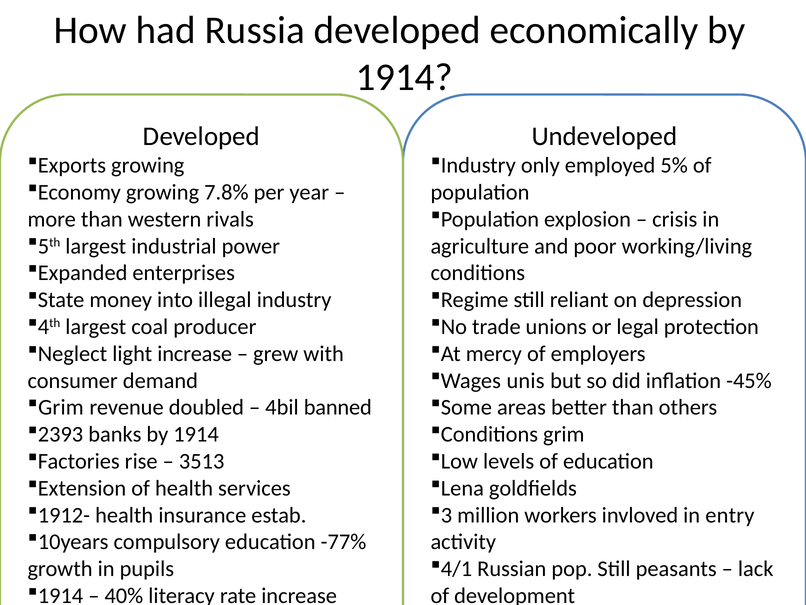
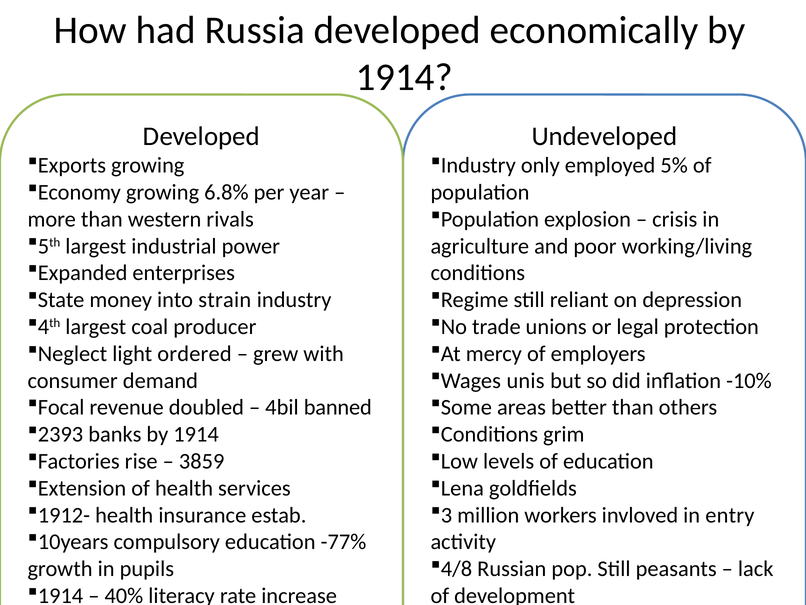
7.8%: 7.8% -> 6.8% (226, 192)
illegal: illegal -> strain (225, 300)
light increase: increase -> ordered (194, 353)
-45%: -45% -> -10% (749, 380)
Grim: Grim -> Focal (61, 407)
3513: 3513 -> 3859 (202, 461)
4/1: 4/1 -> 4/8 (456, 568)
